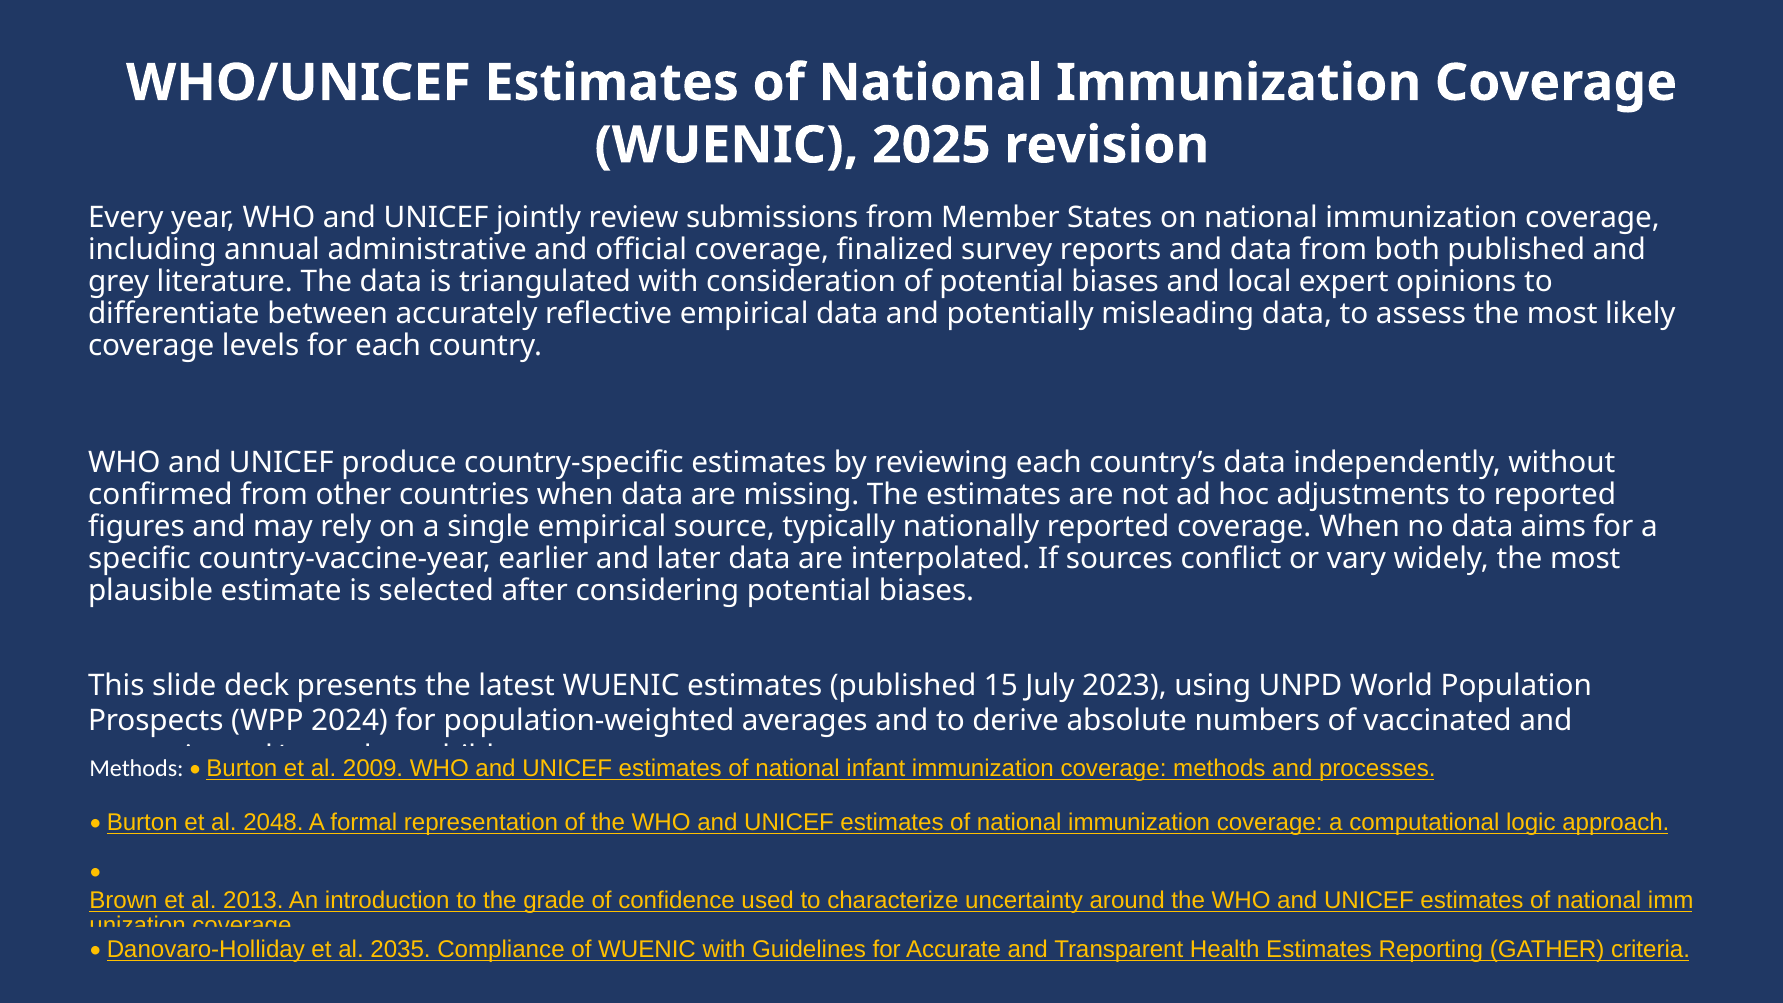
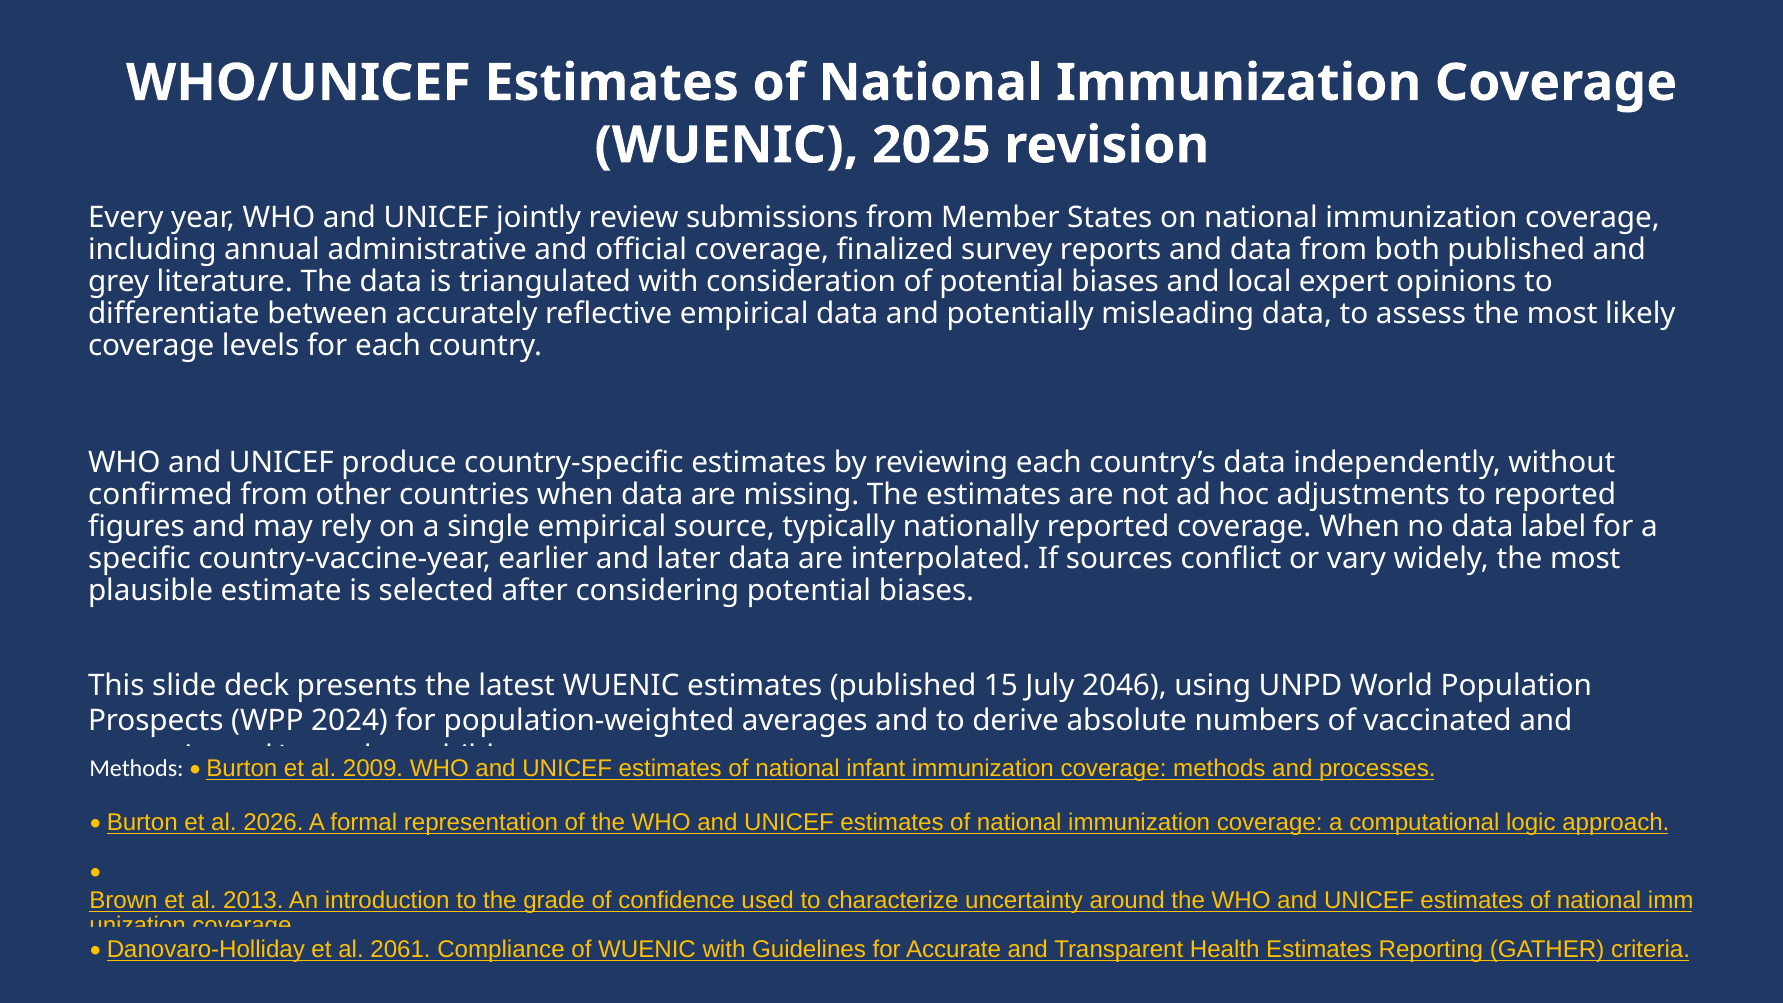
aims: aims -> label (1553, 527)
2023: 2023 -> 2046 (1124, 685)
2048: 2048 -> 2026 (273, 822)
2035: 2035 -> 2061 (401, 949)
